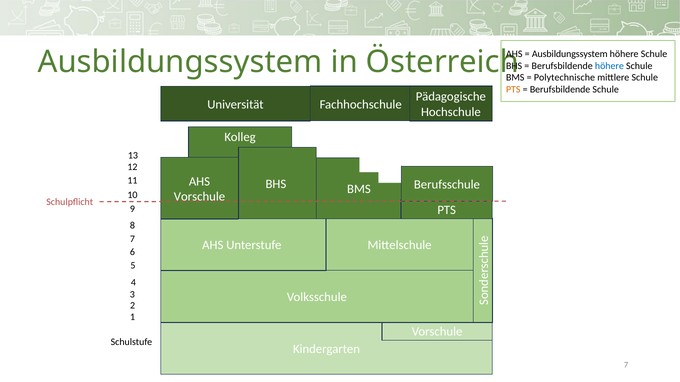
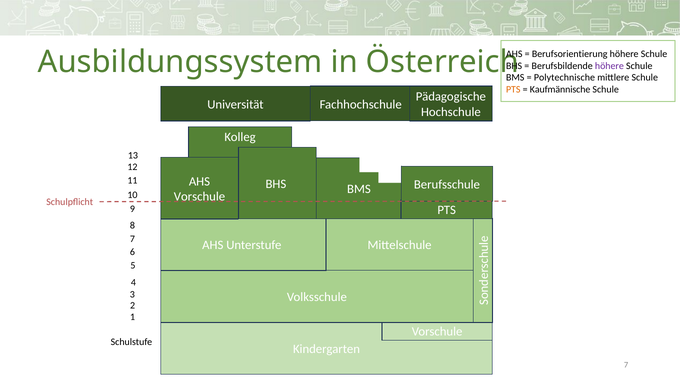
Ausbildungssystem: Ausbildungssystem -> Berufsorientierung (570, 54)
höhere colour: blue -> purple (609, 66)
Berufsbildende: Berufsbildende -> Kaufmännische (560, 90)
